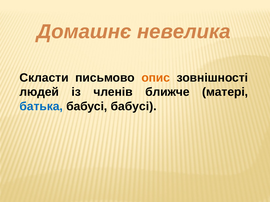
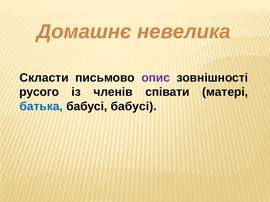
опис colour: orange -> purple (156, 78)
людей: людей -> русого (39, 92)
ближче: ближче -> співати (167, 92)
